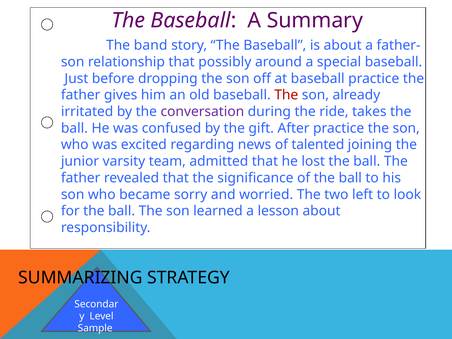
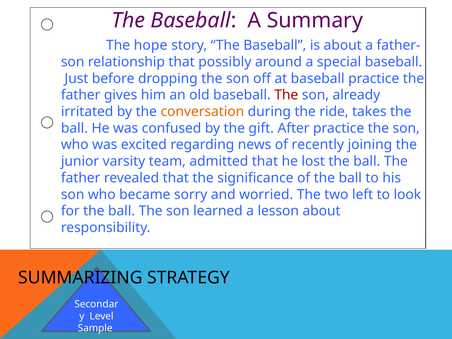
band: band -> hope (151, 45)
conversation colour: purple -> orange (202, 112)
talented: talented -> recently (318, 145)
